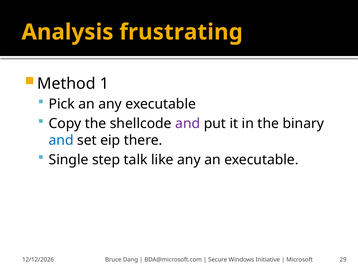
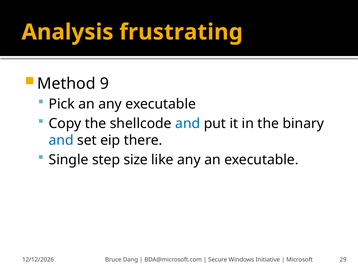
1: 1 -> 9 (104, 84)
and colour: purple -> blue (188, 124)
talk: talk -> size (136, 160)
